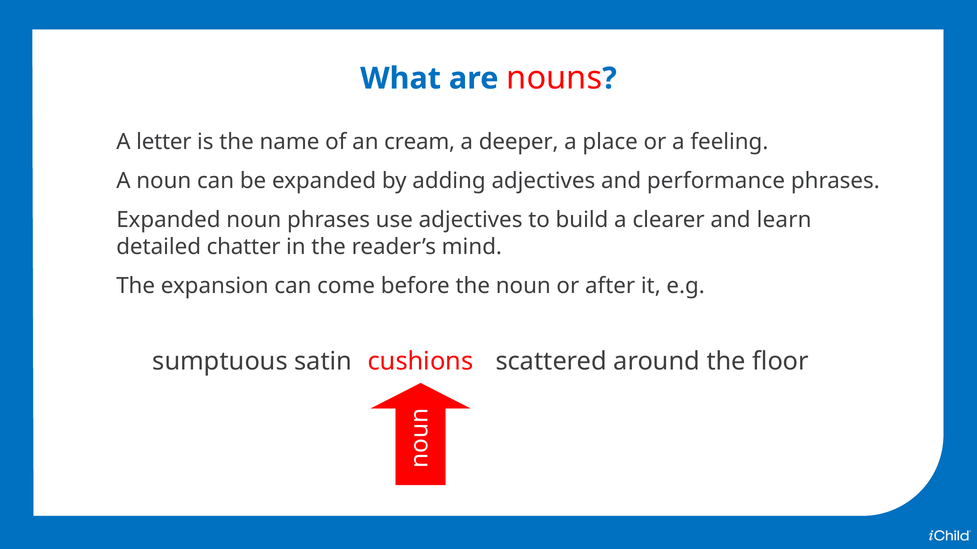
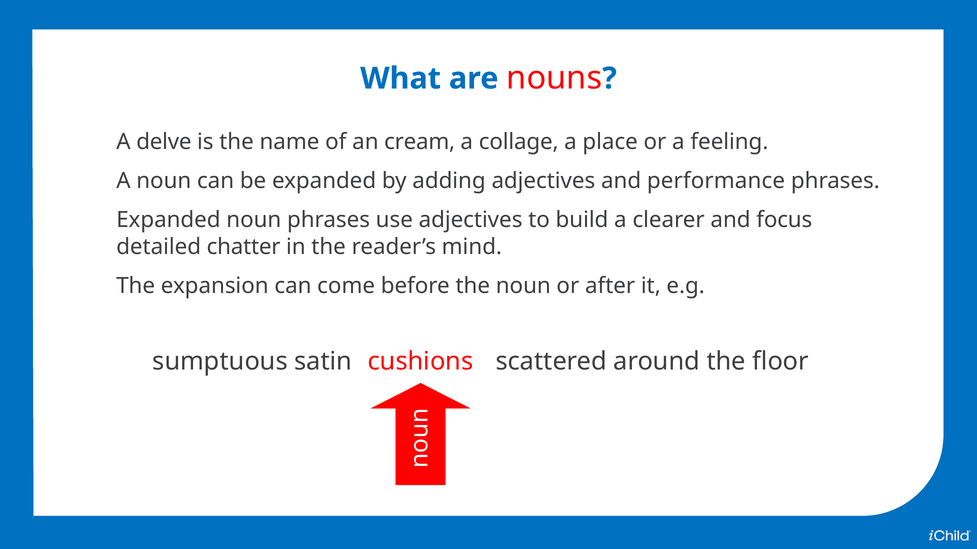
letter: letter -> delve (164, 142)
deeper: deeper -> collage (519, 142)
learn: learn -> focus (784, 220)
